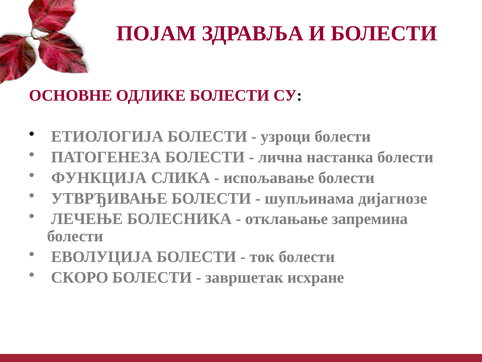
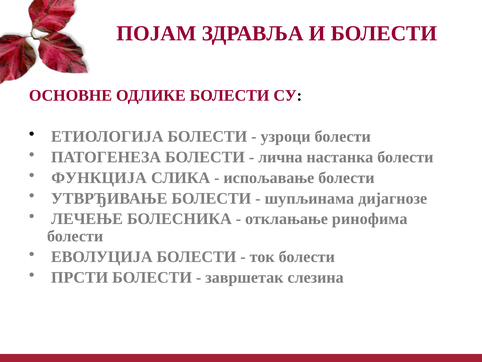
запремина: запремина -> ринофима (370, 219)
СКОРО: СКОРО -> ПРСТИ (80, 277)
исхране: исхране -> слезина (316, 277)
